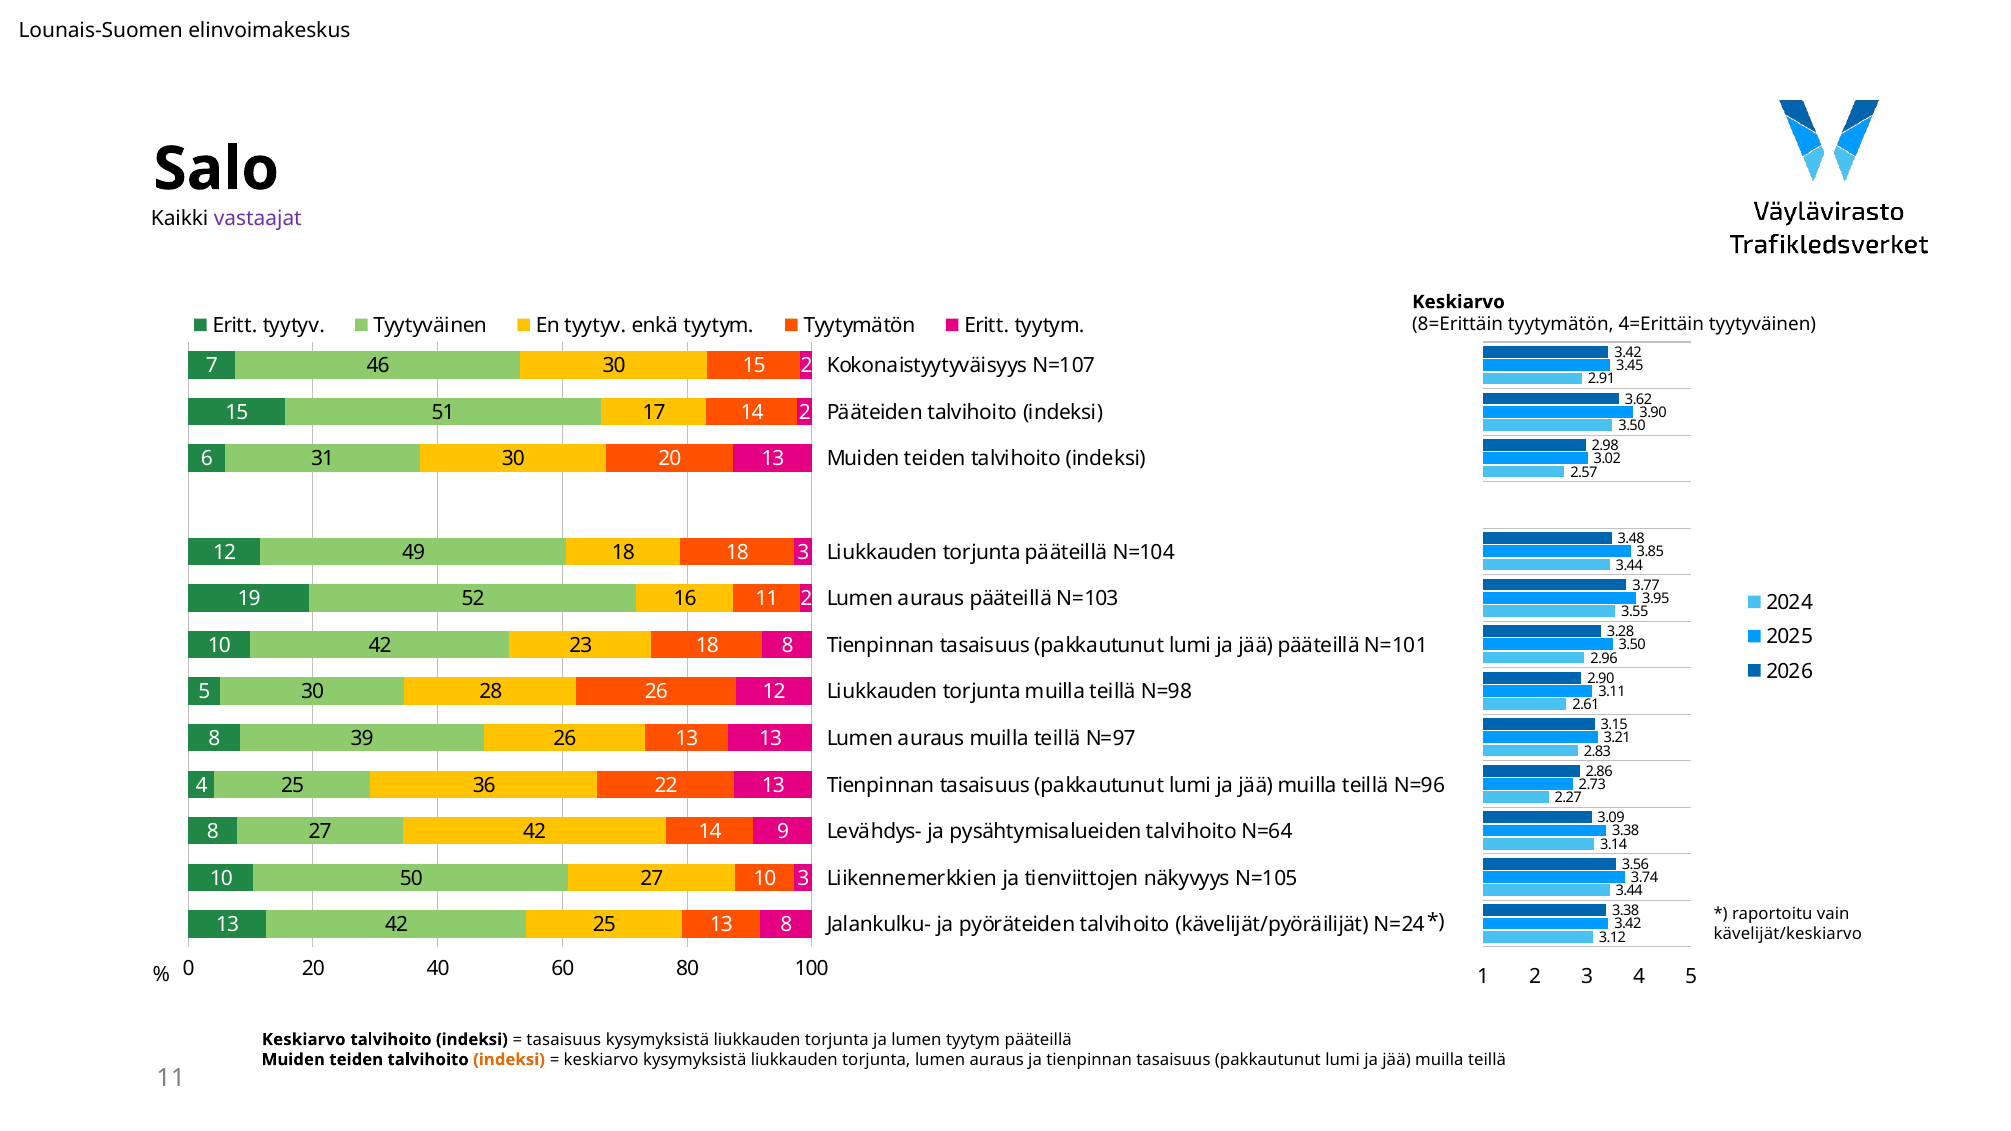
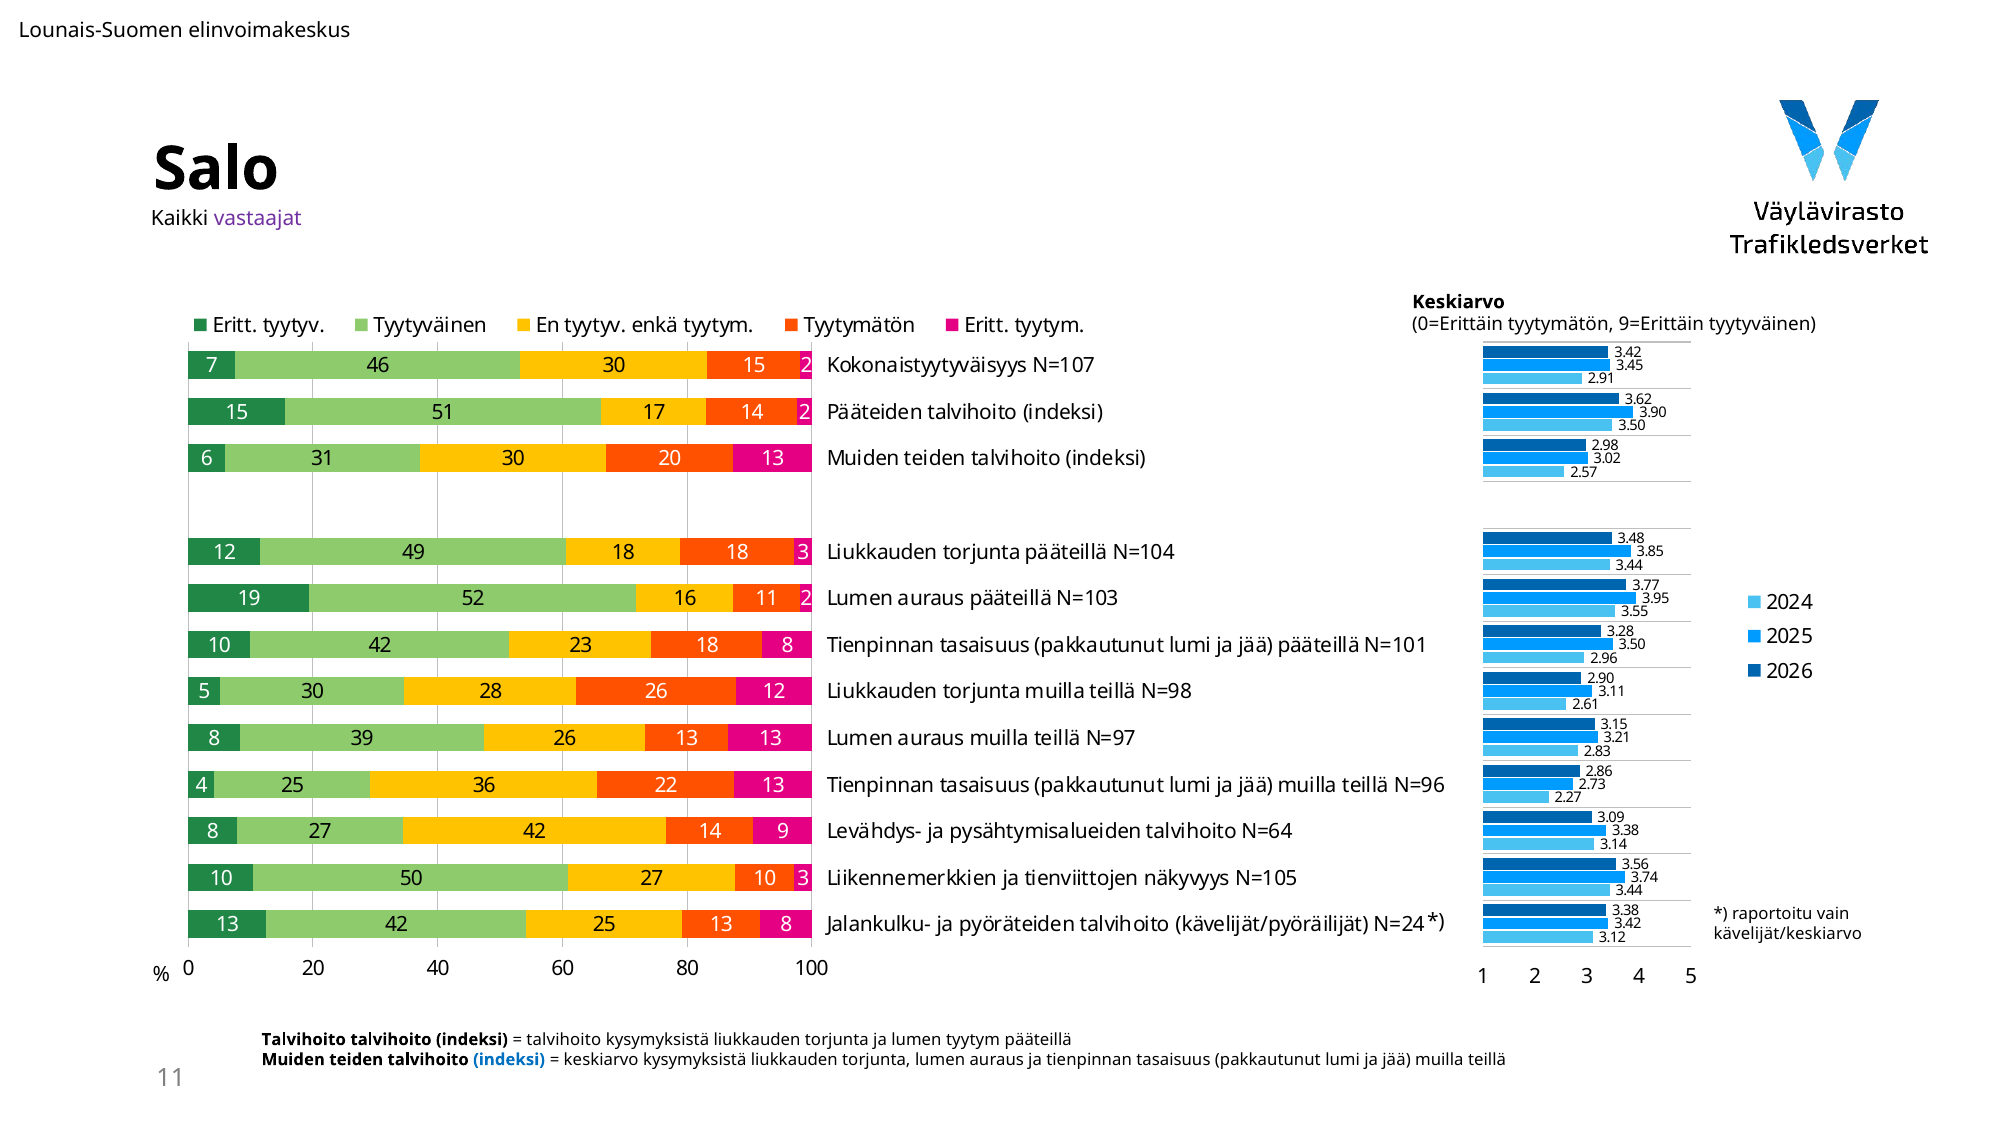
8=Erittäin: 8=Erittäin -> 0=Erittäin (1458, 325)
4=Erittäin: 4=Erittäin -> 9=Erittäin (1661, 325)
Keskiarvo: Keskiarvo -> Talvihoito (304, 1040)
tasaisuus: tasaisuus -> talvihoito (564, 1040)
indeksi colour: orange -> blue (509, 1060)
